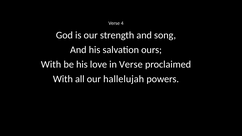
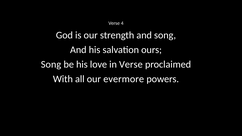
With: With -> Song (51, 64)
hallelujah: hallelujah -> evermore (124, 79)
